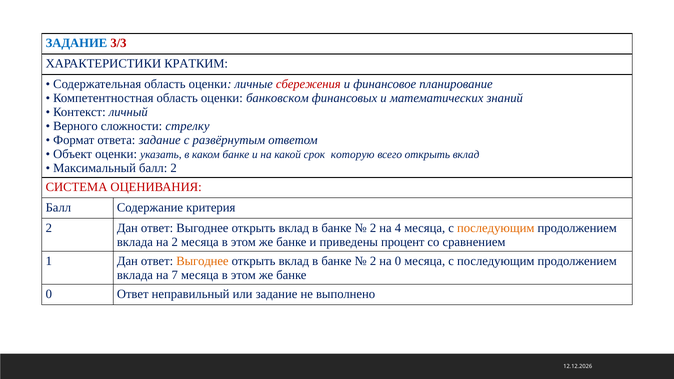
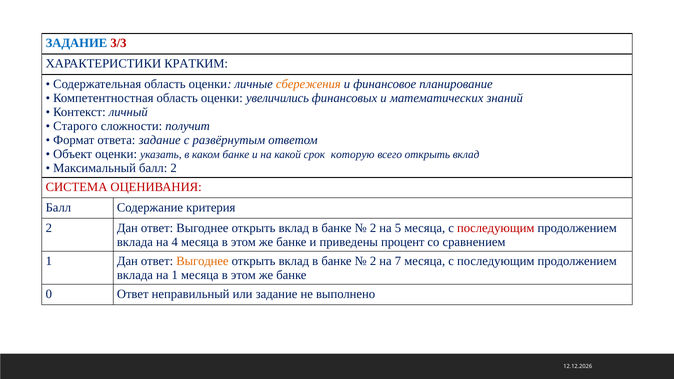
сбережения colour: red -> orange (308, 84)
банковском: банковском -> увеличились (277, 98)
Верного: Верного -> Старого (75, 126)
стрелку: стрелку -> получит (188, 126)
4: 4 -> 5 (398, 228)
последующим colour: orange -> red (496, 228)
на 2: 2 -> 4 (175, 242)
на 0: 0 -> 7 (398, 261)
на 7: 7 -> 1 (175, 275)
